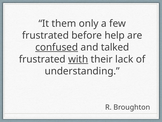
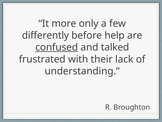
them: them -> more (64, 23)
frustrated: frustrated -> differently (45, 35)
with underline: present -> none (78, 59)
